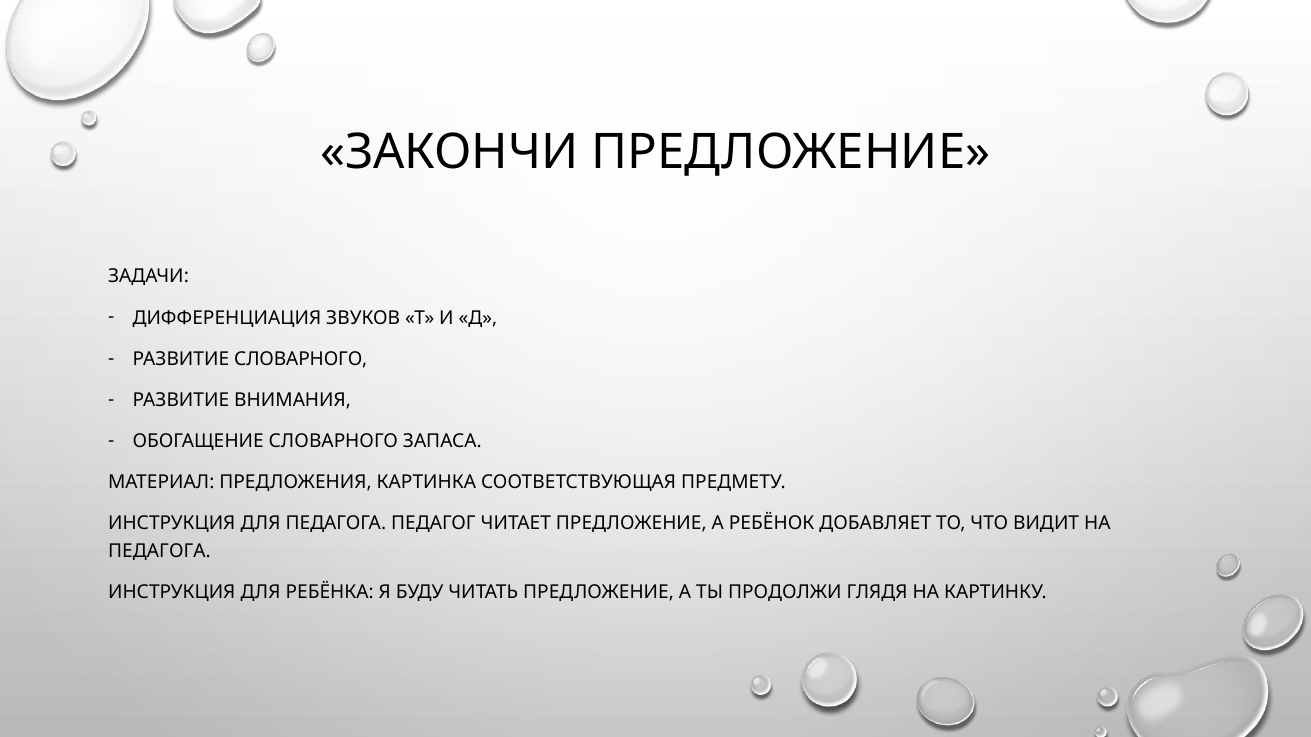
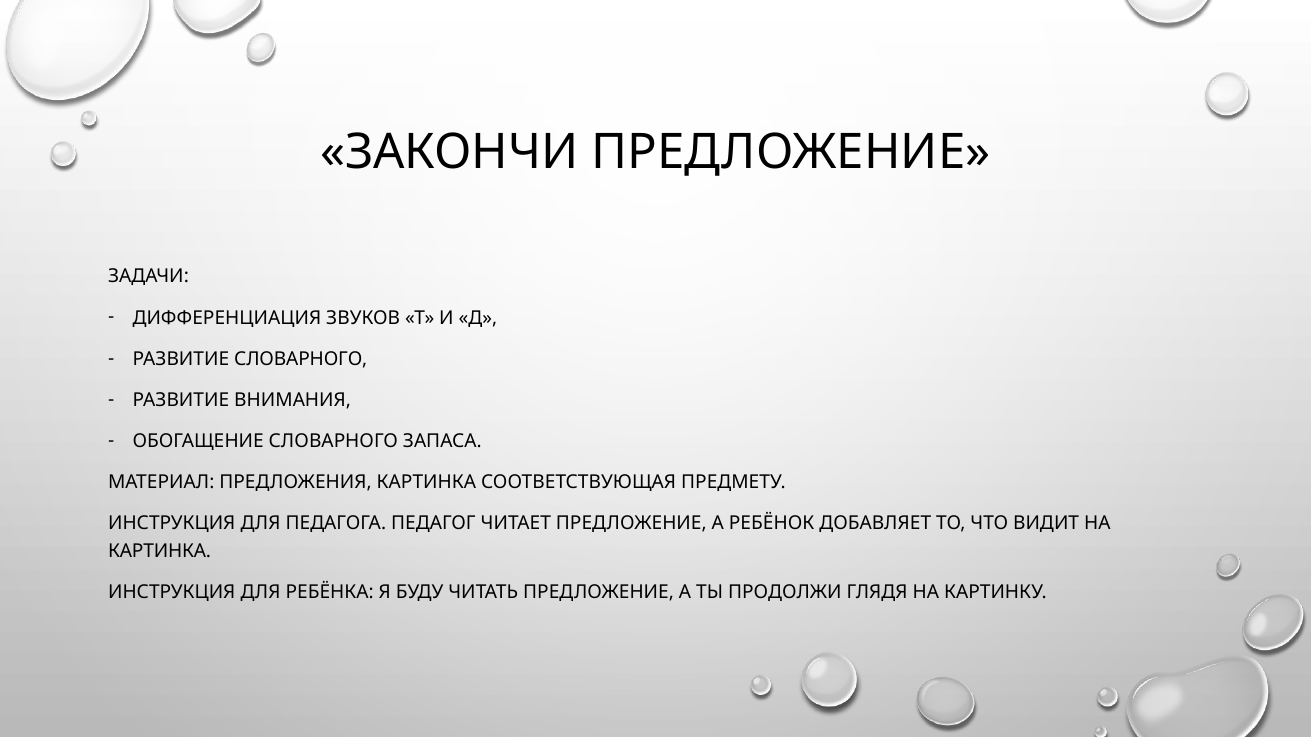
ПЕДАГОГА: ПЕДАГОГА -> КАРТИНКА (160, 551)
